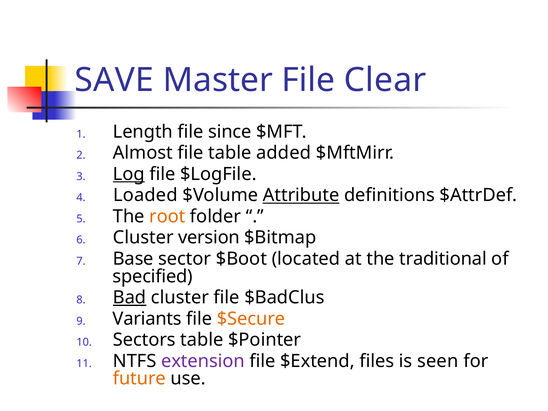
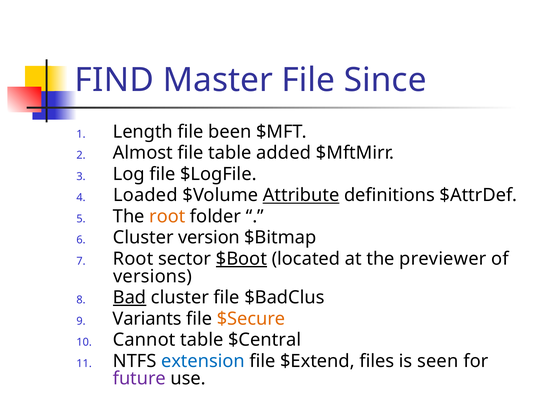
SAVE: SAVE -> FIND (114, 80)
Clear: Clear -> Since (385, 80)
since: since -> been (230, 132)
Log underline: present -> none (129, 174)
Base: Base -> Root (133, 259)
$Boot underline: none -> present (241, 259)
traditional: traditional -> previewer (443, 259)
specified: specified -> versions (153, 276)
Sectors: Sectors -> Cannot (144, 340)
$Pointer: $Pointer -> $Central (265, 340)
extension colour: purple -> blue (203, 361)
future colour: orange -> purple (139, 379)
